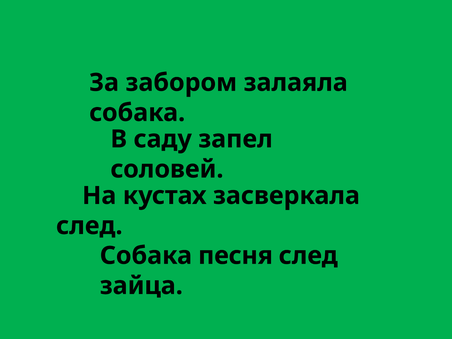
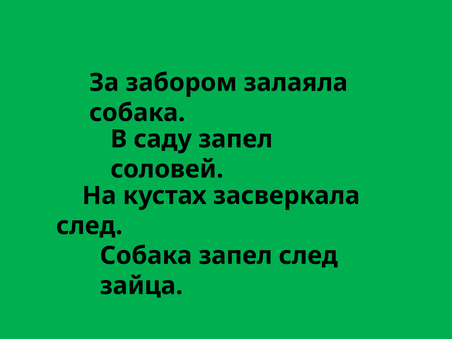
Собака песня: песня -> запел (235, 256)
